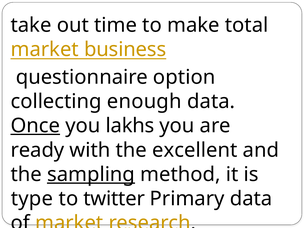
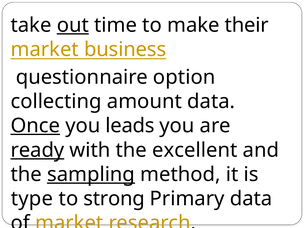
out underline: none -> present (73, 25)
total: total -> their (247, 25)
enough: enough -> amount (144, 101)
lakhs: lakhs -> leads (130, 126)
ready underline: none -> present (37, 150)
twitter: twitter -> strong (114, 199)
